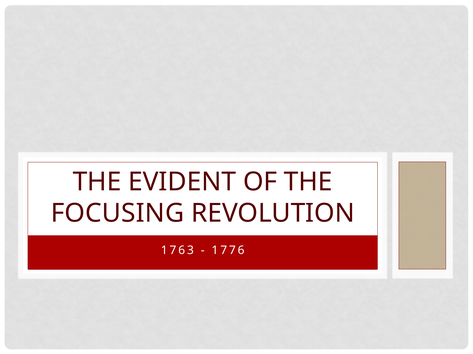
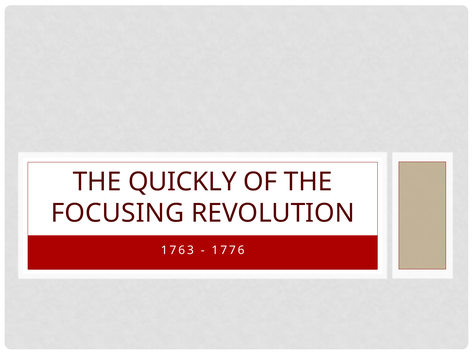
EVIDENT: EVIDENT -> QUICKLY (182, 182)
